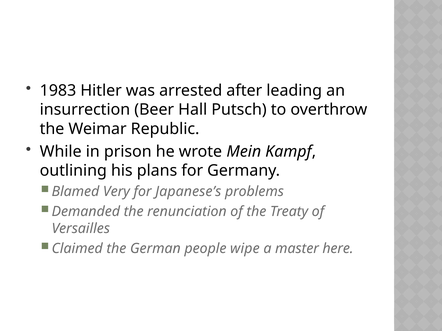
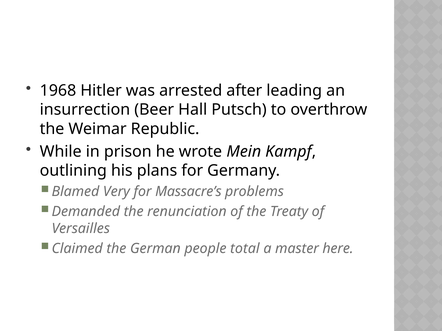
1983: 1983 -> 1968 (58, 91)
Japanese’s: Japanese’s -> Massacre’s (188, 192)
wipe: wipe -> total (245, 249)
